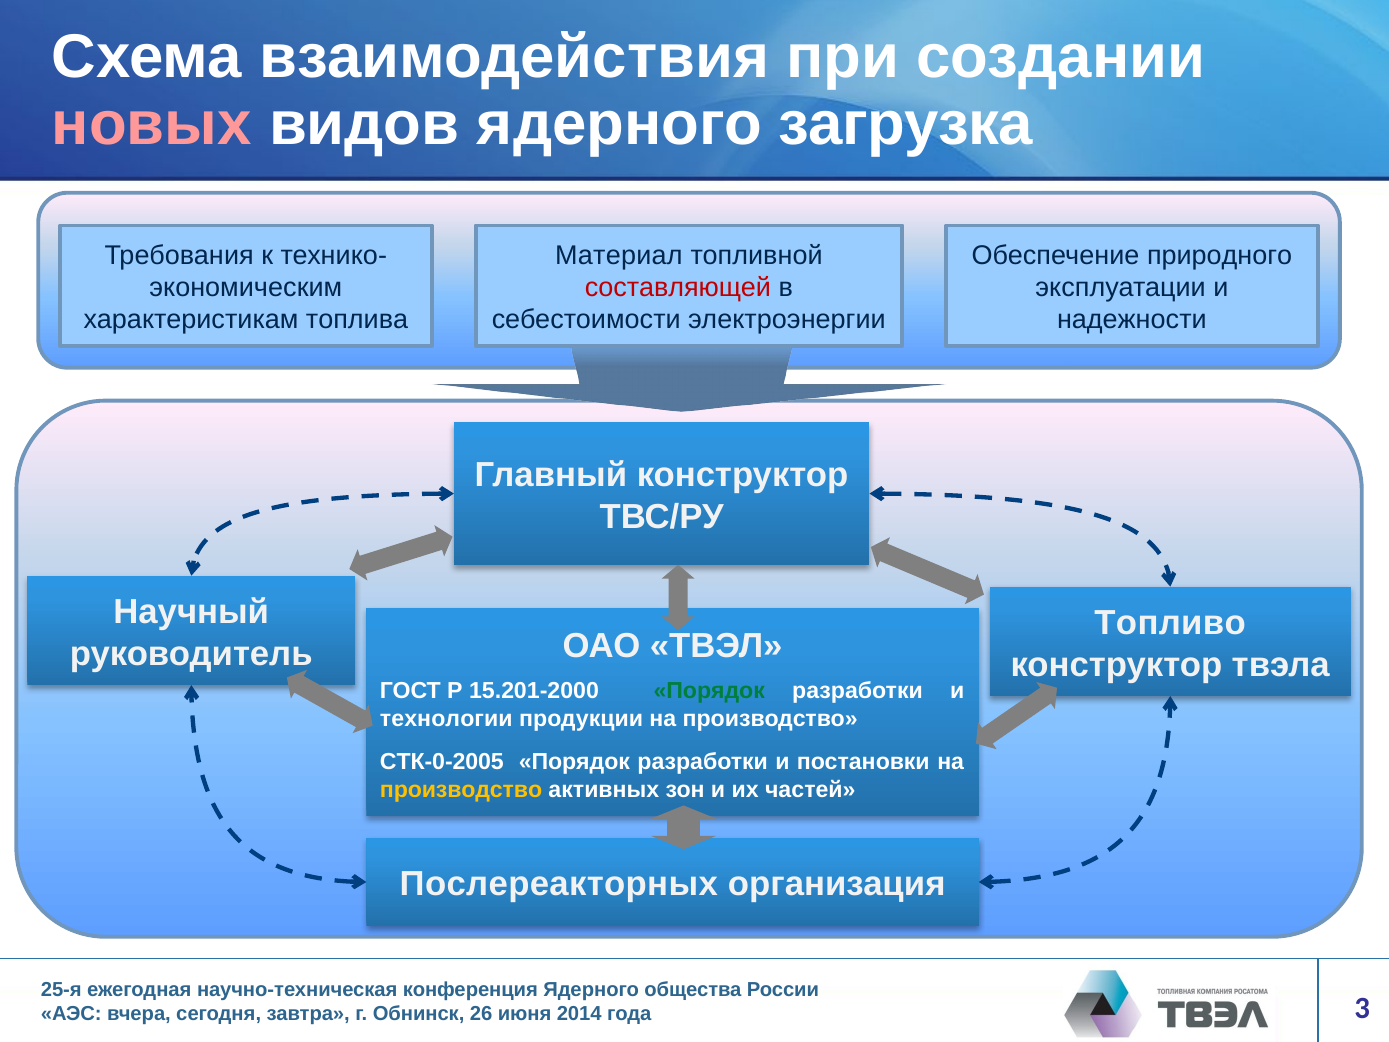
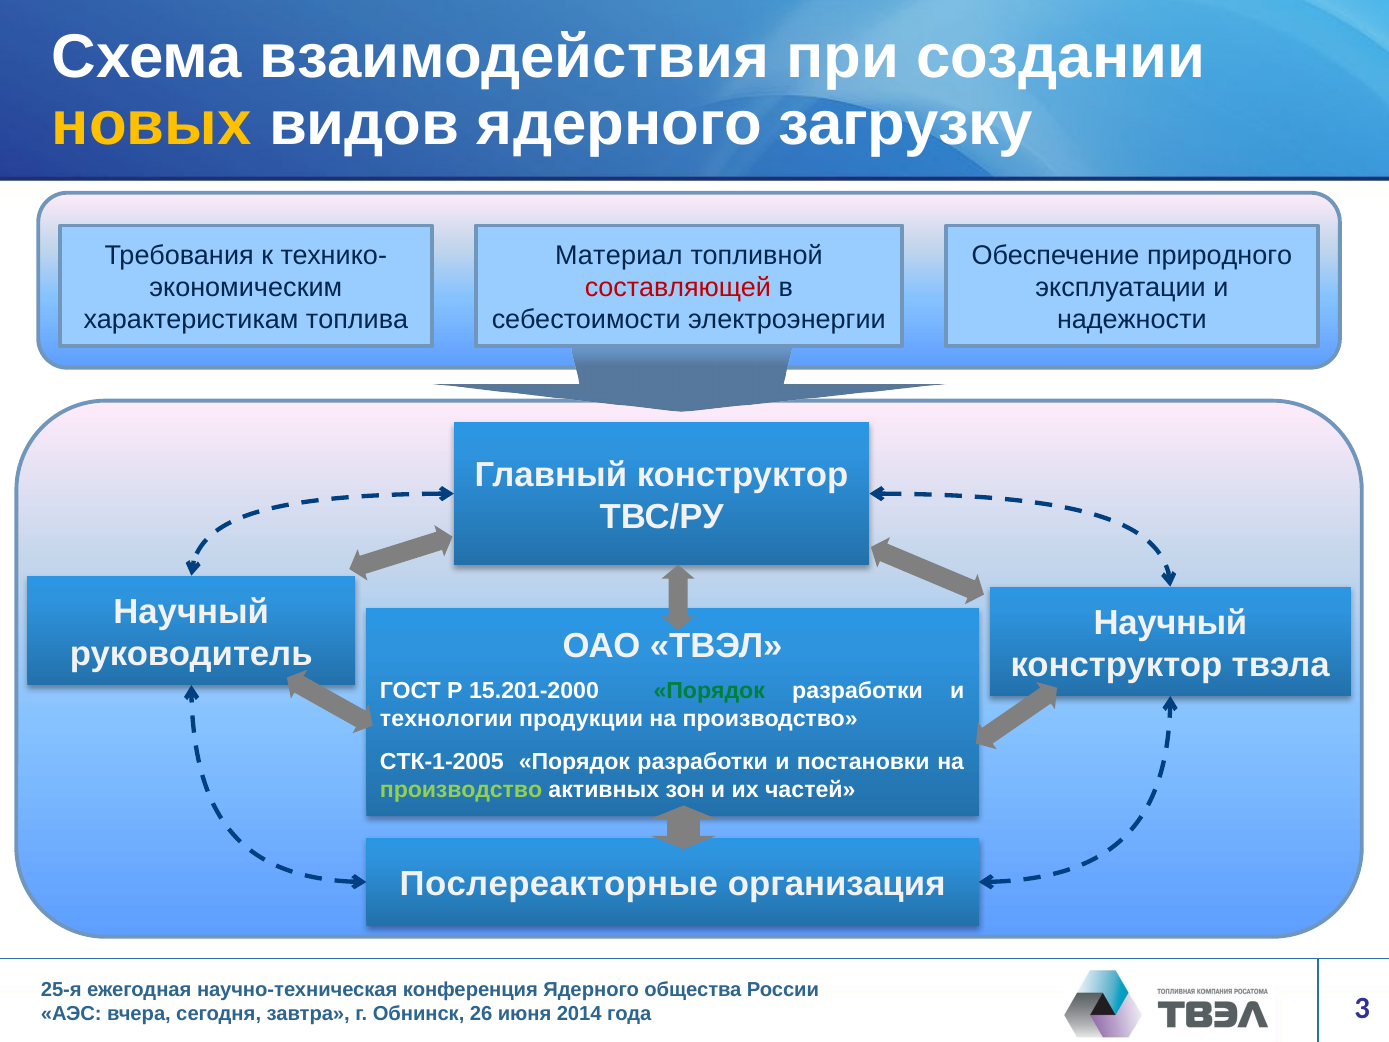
новых colour: pink -> yellow (152, 124)
загрузка: загрузка -> загрузку (906, 124)
Топливо: Топливо -> Научный (1170, 623)
СТК-0-2005: СТК-0-2005 -> СТК-1-2005 (442, 762)
производство colour: yellow -> light green (461, 790)
Послереакторных: Послереакторных -> Послереакторные (559, 884)
